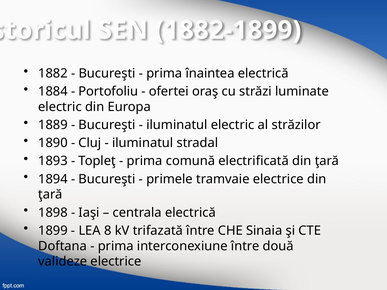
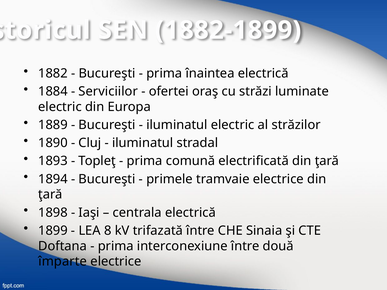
Portofoliu: Portofoliu -> Serviciilor (108, 91)
valideze: valideze -> împarte (63, 262)
